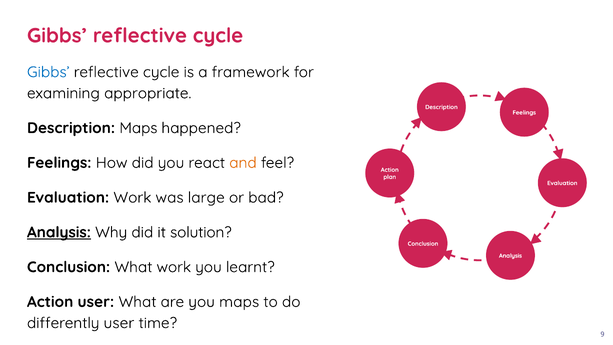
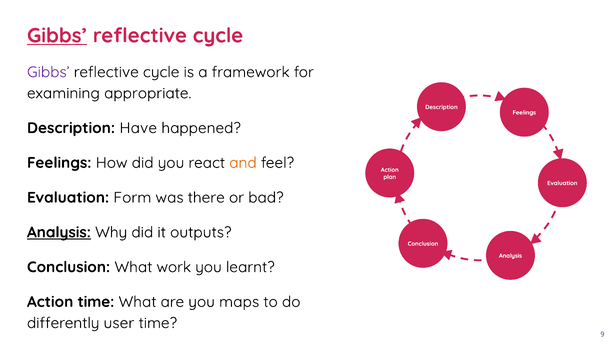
Gibbs underline: none -> present (57, 36)
Gibbs colour: blue -> purple (48, 72)
Description Maps: Maps -> Have (138, 128)
Evaluation Work: Work -> Form (132, 197)
large: large -> there (206, 197)
solution: solution -> outputs (201, 232)
Action user: user -> time (96, 302)
